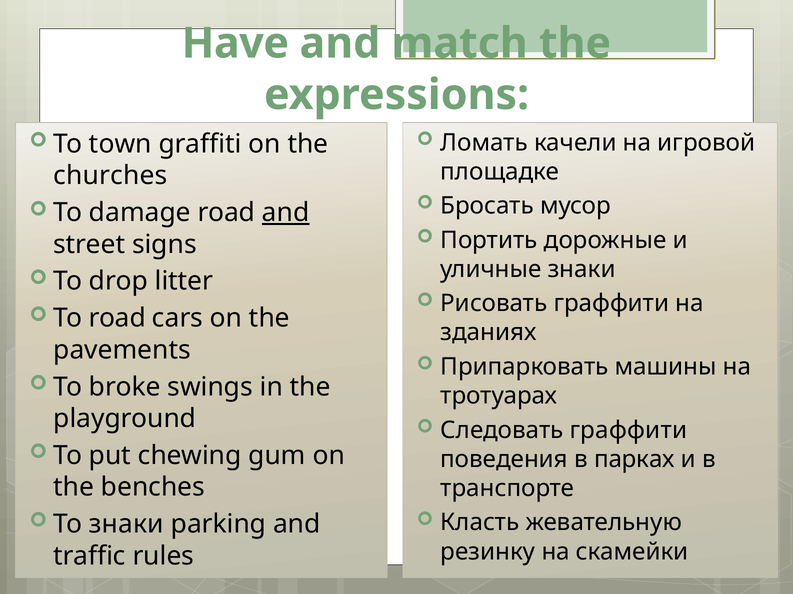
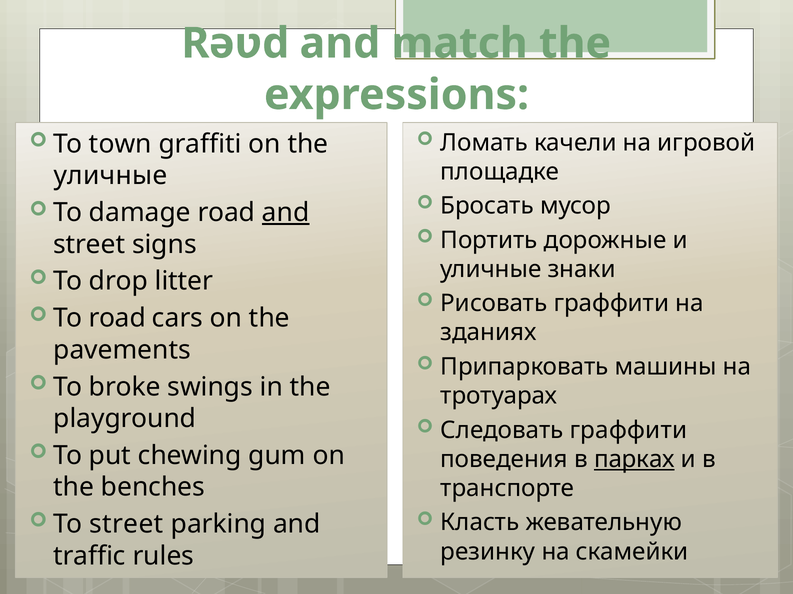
Have: Have -> Rəʋd (235, 43)
churches: churches -> уличные (110, 176)
парках underline: none -> present (634, 460)
To знаки: знаки -> street (126, 525)
